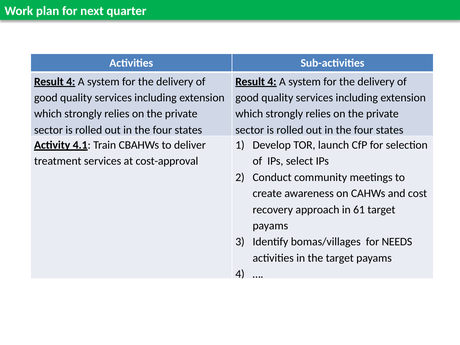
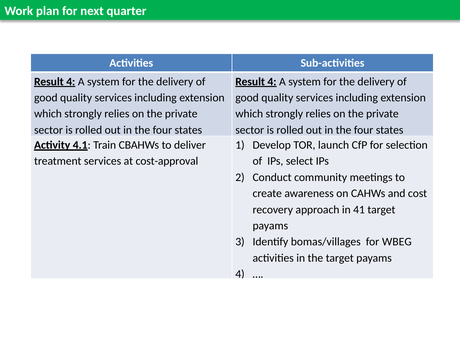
61: 61 -> 41 (359, 210)
NEEDS: NEEDS -> WBEG (397, 242)
